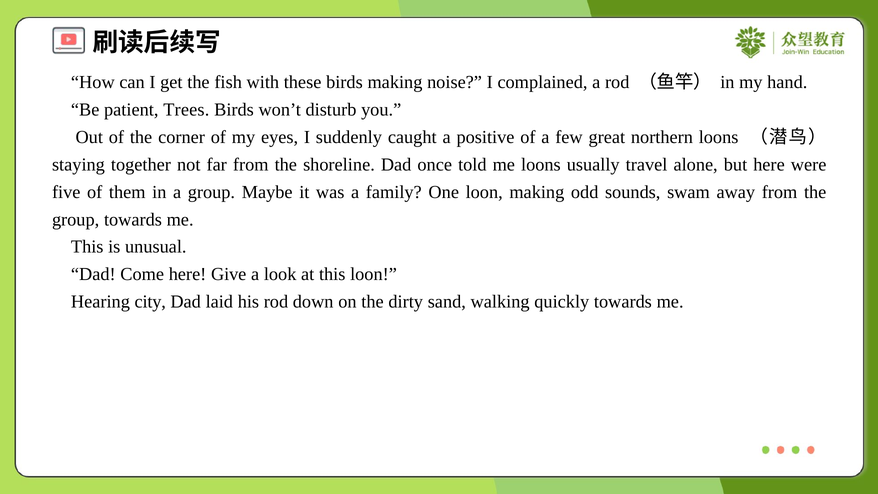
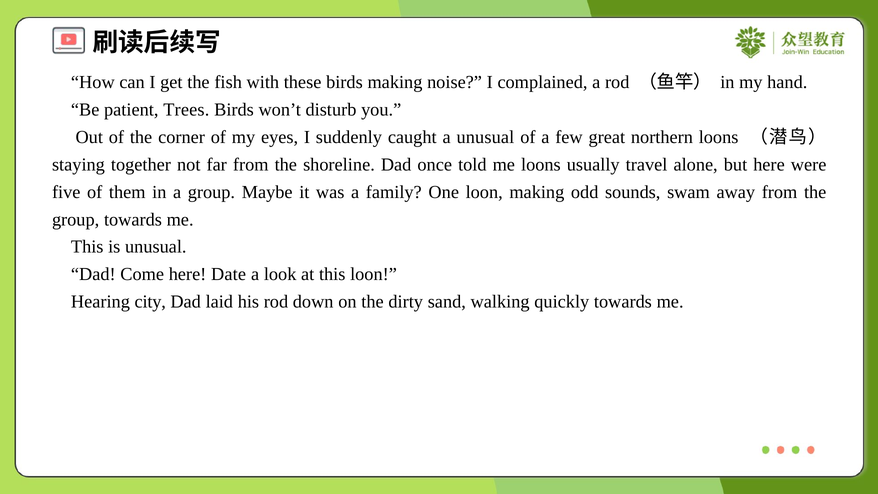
a positive: positive -> unusual (485, 137)
Give: Give -> Date (229, 274)
